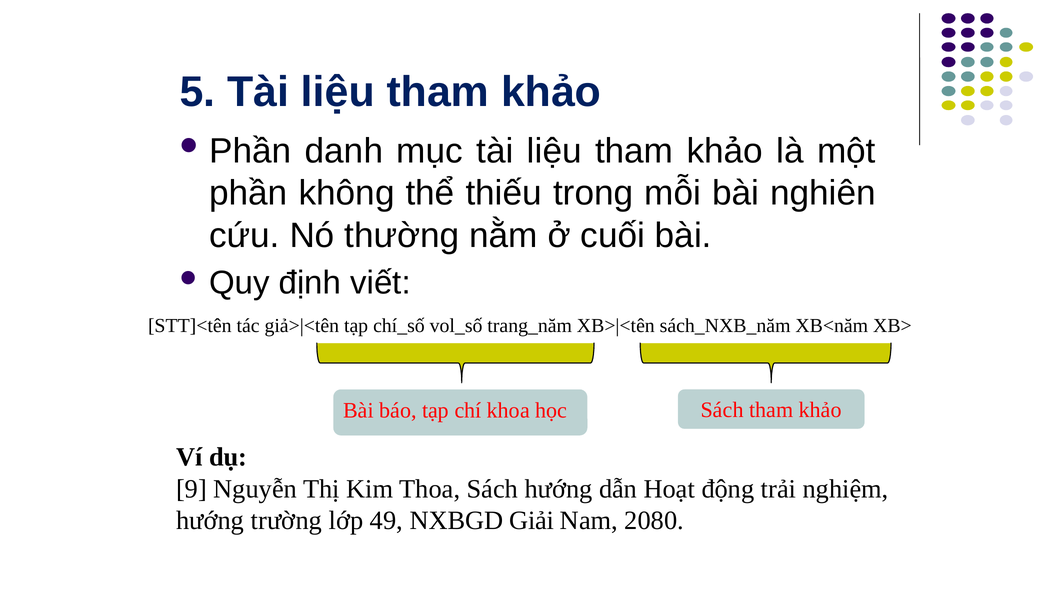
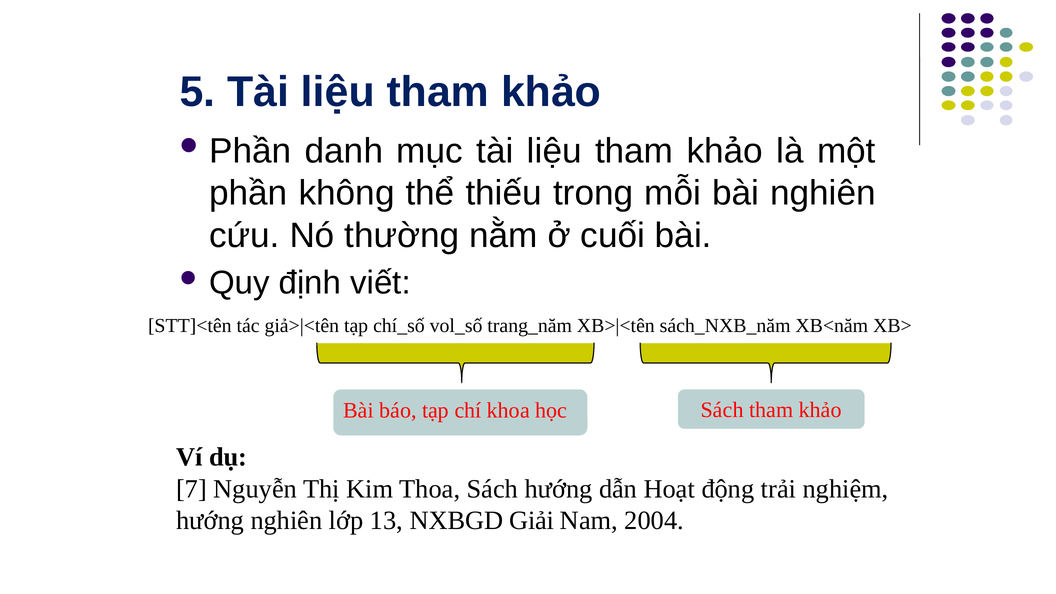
9: 9 -> 7 (191, 489)
hướng trường: trường -> nghiên (286, 521)
49: 49 -> 13 (386, 521)
2080: 2080 -> 2004 (654, 521)
